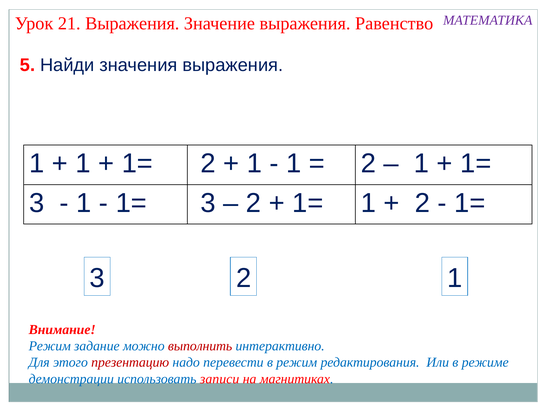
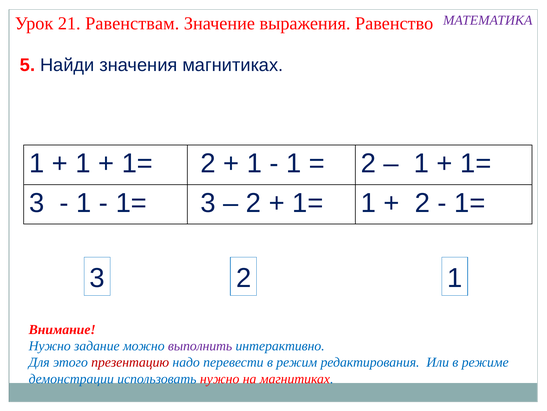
21 Выражения: Выражения -> Равенствам (132, 23)
значения выражения: выражения -> магнитиках (233, 65)
Режим: Режим -> Нужно (50, 345)
выполнить colour: red -> purple (200, 345)
использовать записи: записи -> нужно (220, 378)
